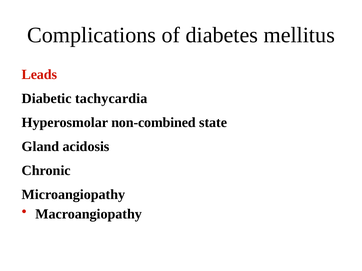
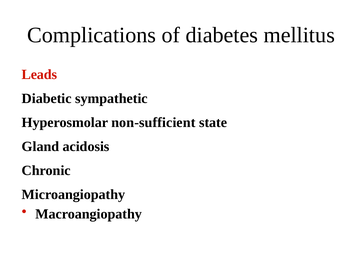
tachycardia: tachycardia -> sympathetic (111, 99)
non-combined: non-combined -> non-sufficient (153, 123)
